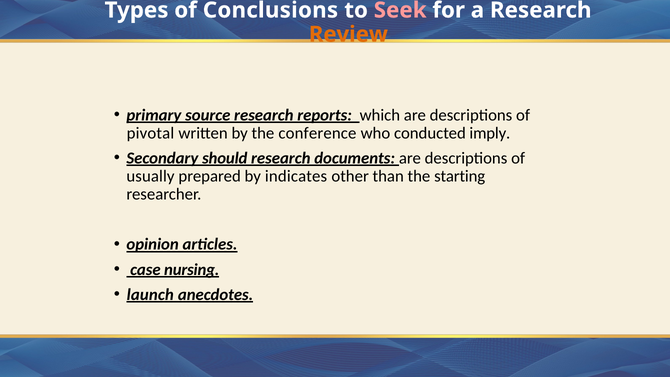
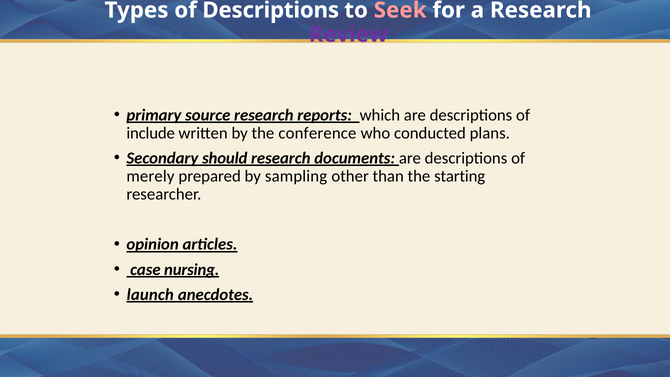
of Conclusions: Conclusions -> Descriptions (271, 10)
Review colour: orange -> purple (348, 34)
pivotal: pivotal -> include (151, 133)
imply: imply -> plans (490, 133)
usually: usually -> merely (150, 176)
indicates: indicates -> sampling (296, 176)
